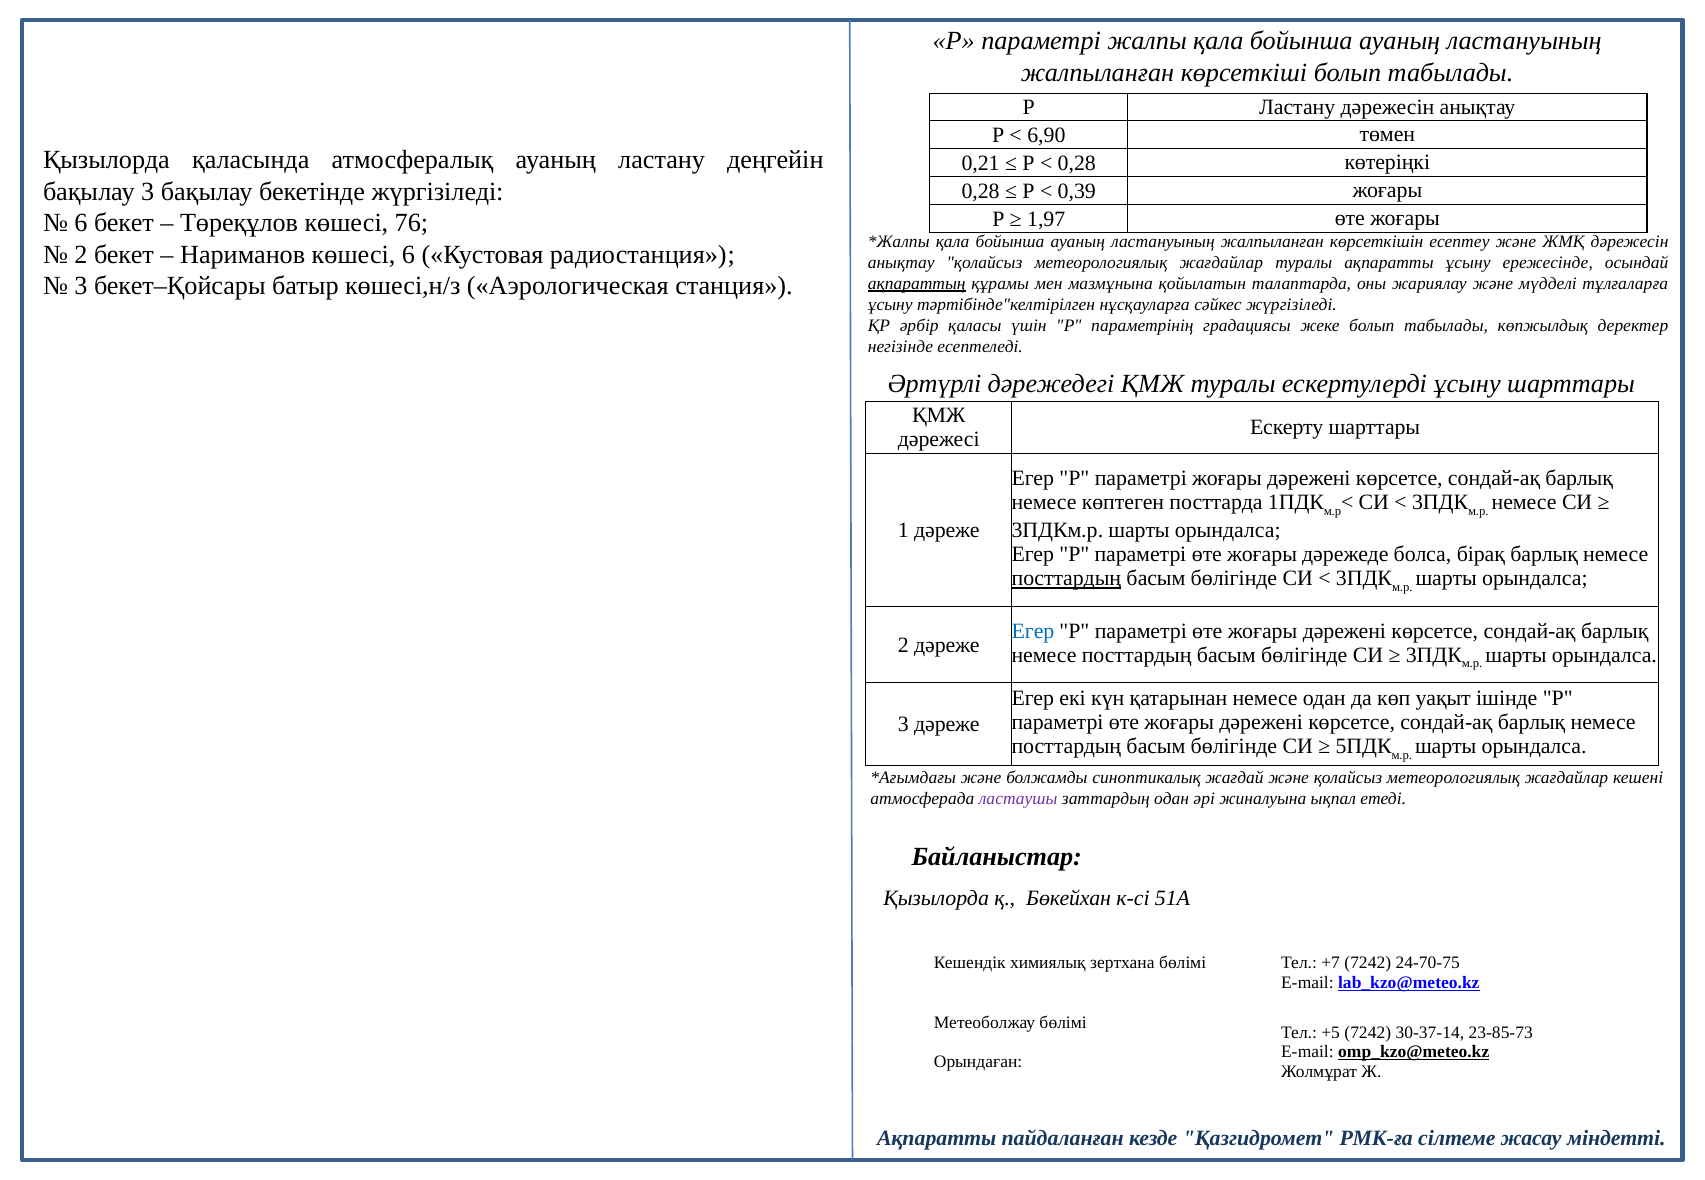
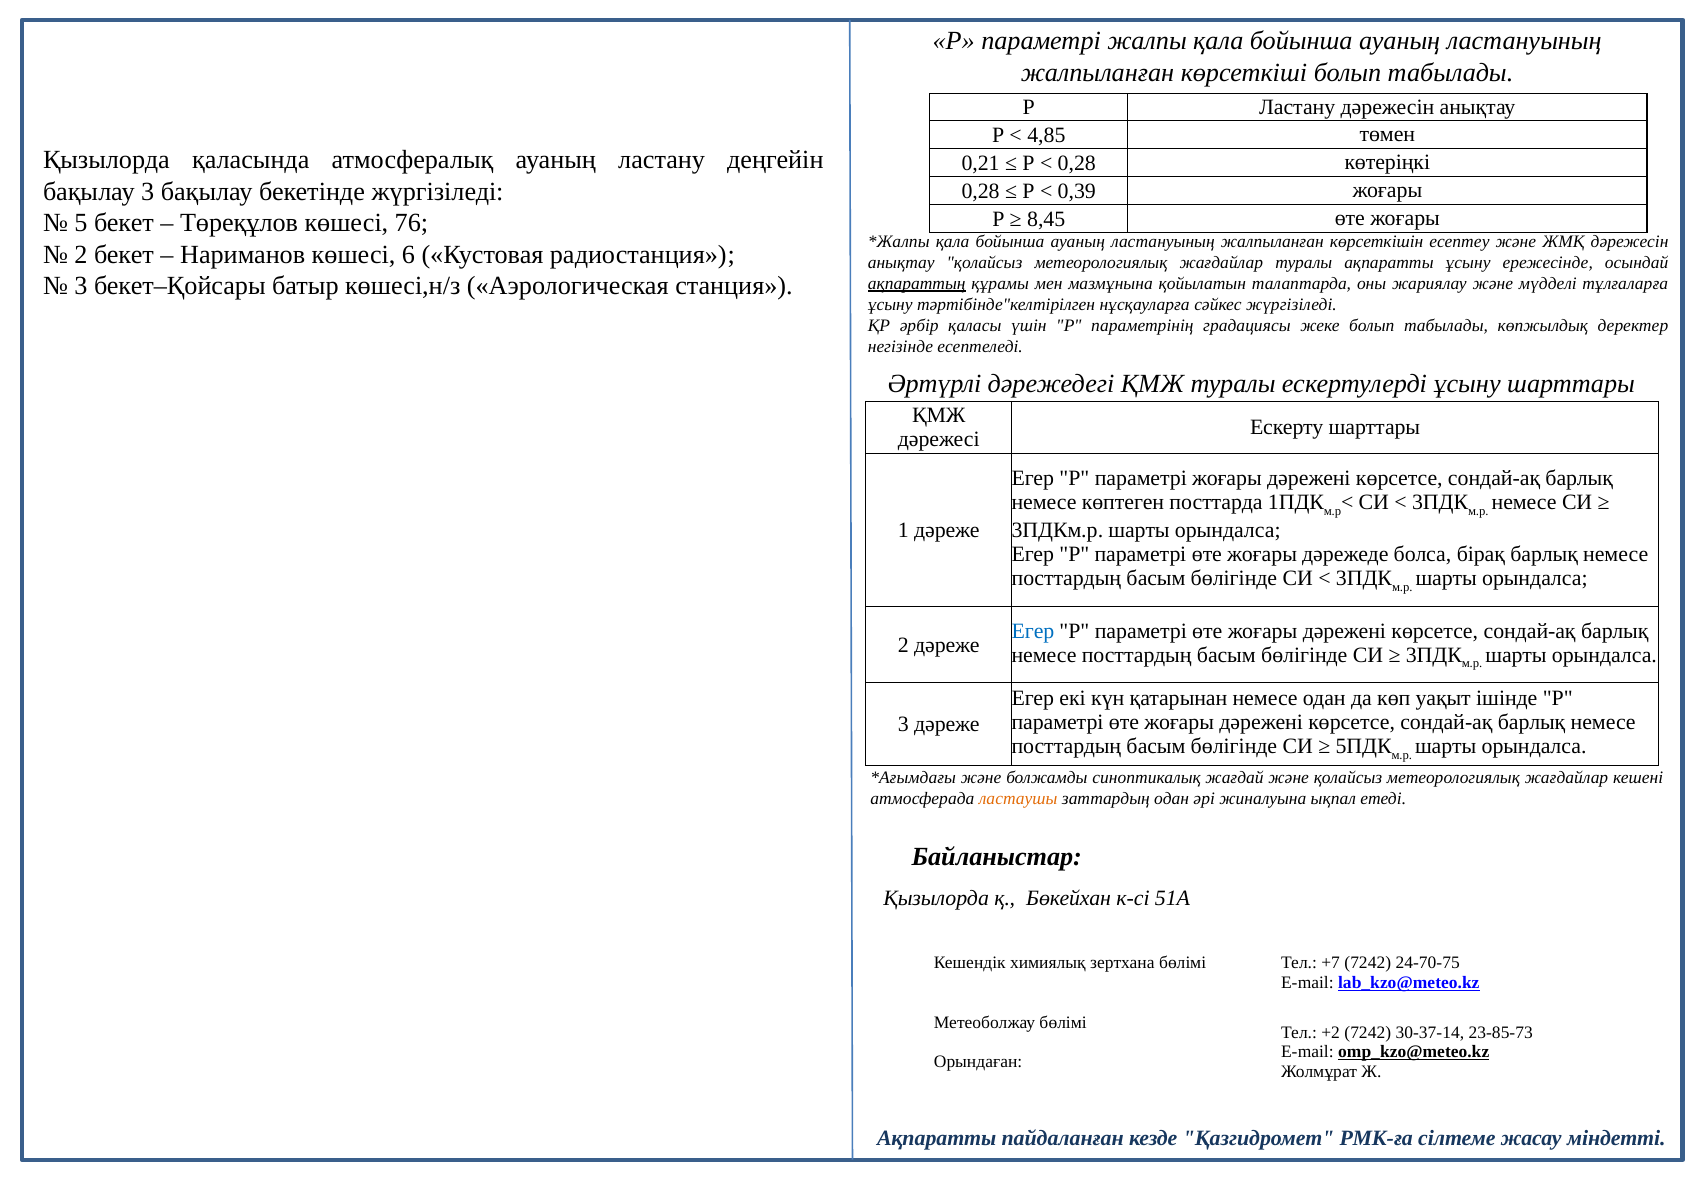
6,90: 6,90 -> 4,85 (1046, 135)
1,97: 1,97 -> 8,45 (1046, 220)
6: 6 -> 5 (81, 223)
посттардың underline: present -> none (1066, 579)
ластаушы colour: purple -> orange (1018, 799)
+5: +5 -> +2 (1331, 1033)
